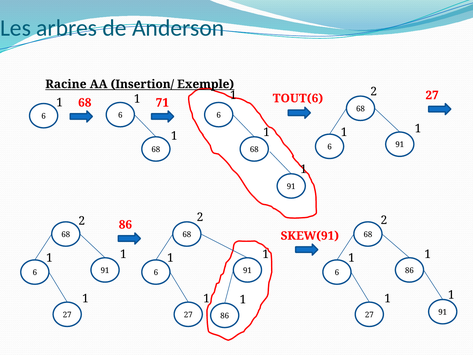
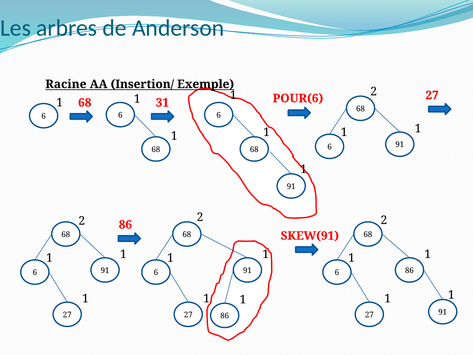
TOUT(6: TOUT(6 -> POUR(6 (298, 98)
71: 71 -> 31 (162, 103)
